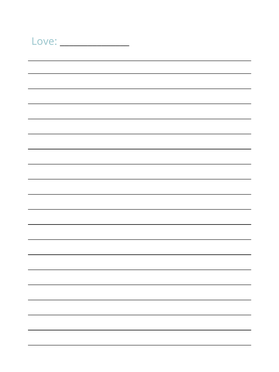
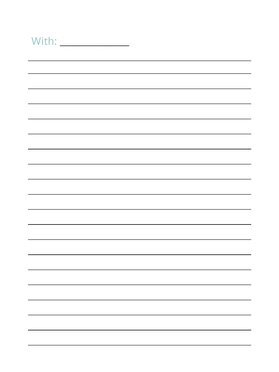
Love: Love -> With (44, 42)
